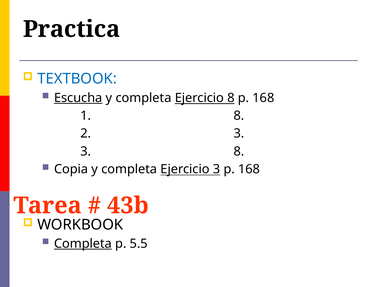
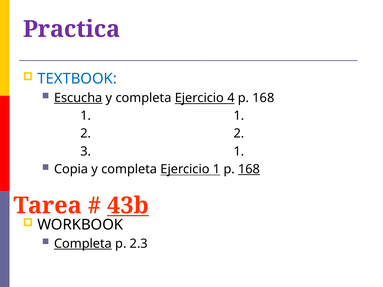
Practica colour: black -> purple (72, 29)
Ejercicio 8: 8 -> 4 (231, 98)
1 8: 8 -> 1 (239, 116)
2 3: 3 -> 2 (239, 134)
3 8: 8 -> 1 (239, 152)
Ejercicio 3: 3 -> 1 (217, 169)
168 underline: none -> present (249, 169)
43b underline: none -> present (128, 206)
5.5: 5.5 -> 2.3 (139, 244)
